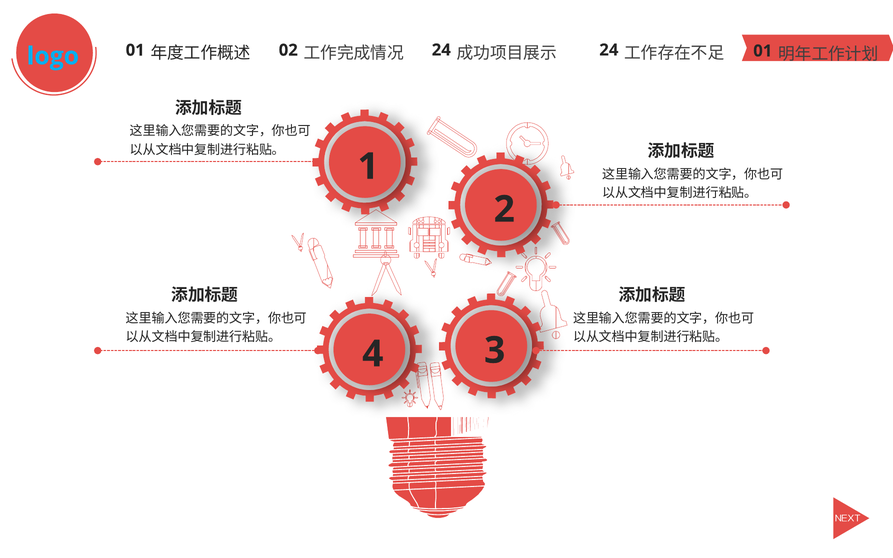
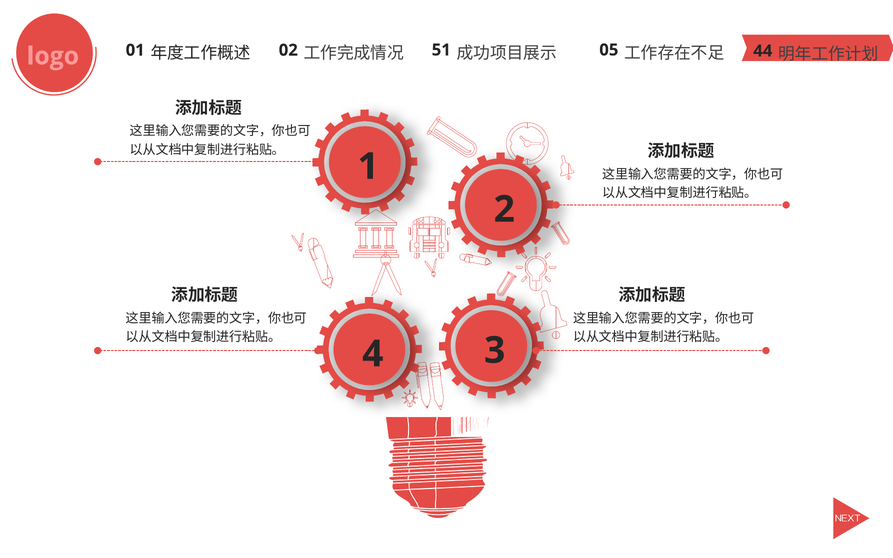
logo colour: light blue -> pink (53, 56)
24: 24 -> 51 (441, 50)
24: 24 -> 05 (609, 50)
01: 01 -> 44 (763, 51)
